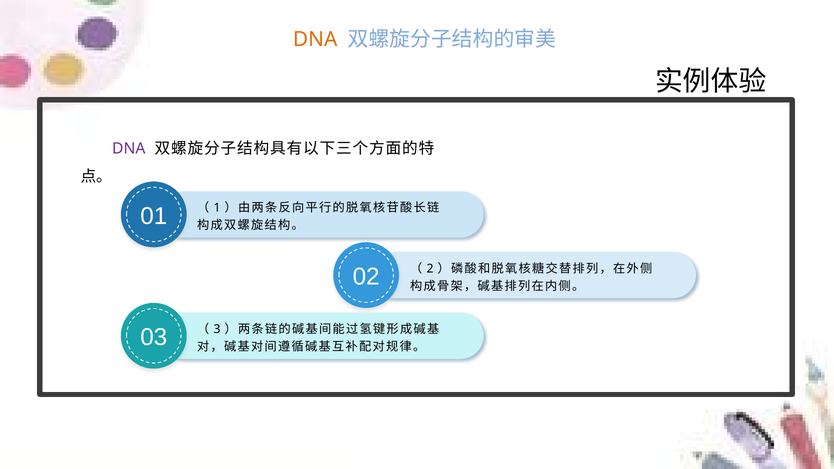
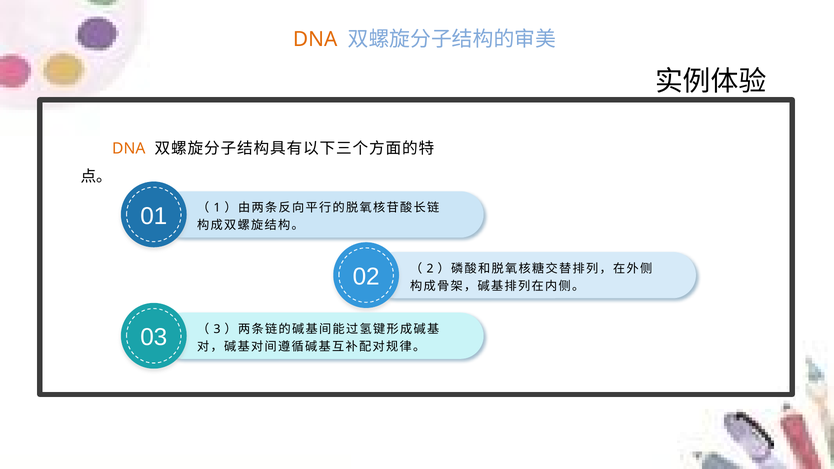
DNA colour: purple -> orange (129, 148)
